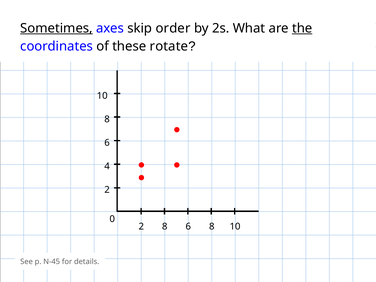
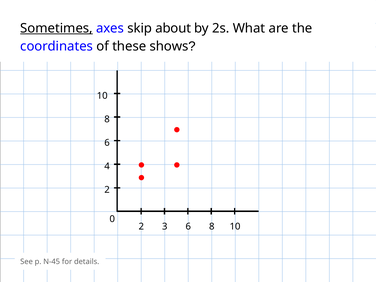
order: order -> about (173, 28)
the underline: present -> none (302, 28)
rotate: rotate -> shows (169, 46)
2 8: 8 -> 3 (165, 227)
